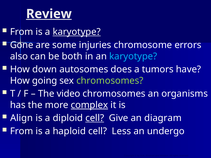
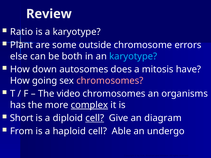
Review underline: present -> none (49, 14)
From: From -> Ratio (22, 32)
karyotype underline: present -> none (77, 32)
Gone: Gone -> Plant (22, 45)
injuries: injuries -> outside (95, 45)
also: also -> else (19, 56)
tumors: tumors -> mitosis (158, 69)
chromosomes colour: light green -> pink (110, 81)
Align: Align -> Short (22, 118)
Less: Less -> Able (121, 131)
